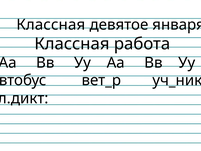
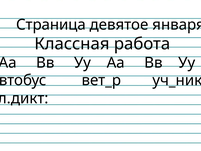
Классная: Классная -> Страница (51, 25)
